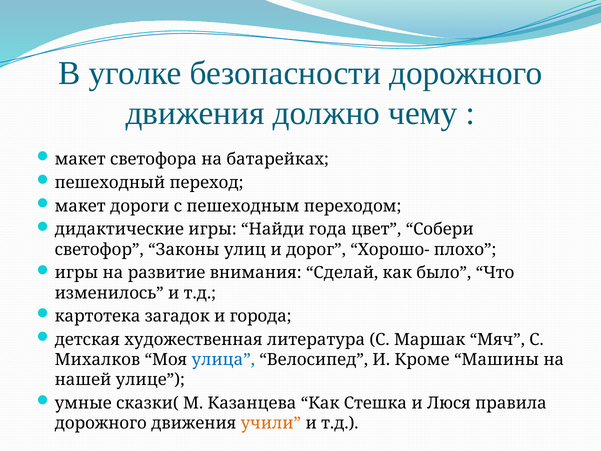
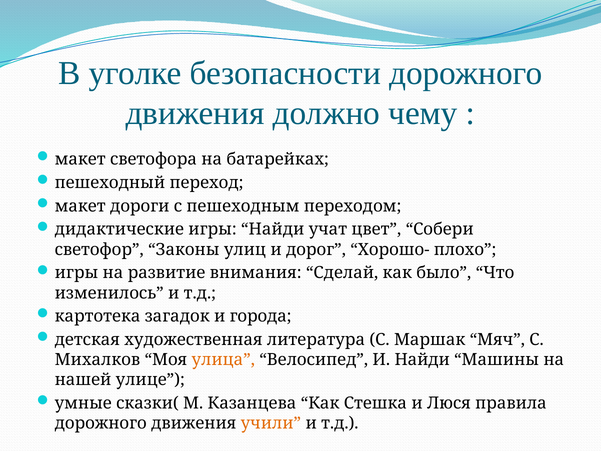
года: года -> учат (328, 229)
улица colour: blue -> orange (223, 360)
И Кроме: Кроме -> Найди (422, 360)
